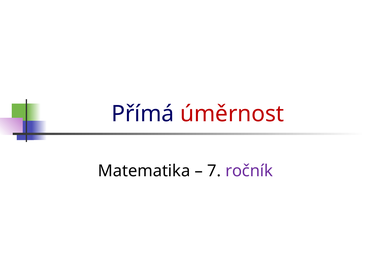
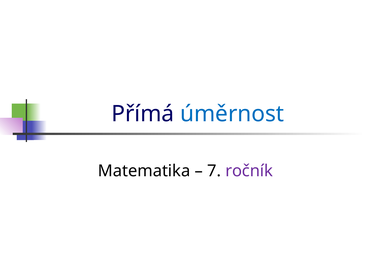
úměrnost colour: red -> blue (232, 113)
